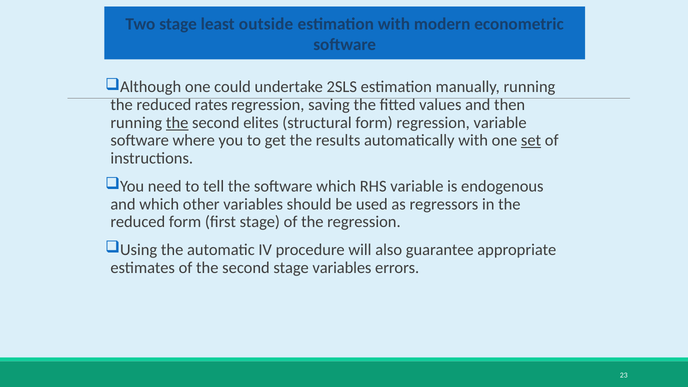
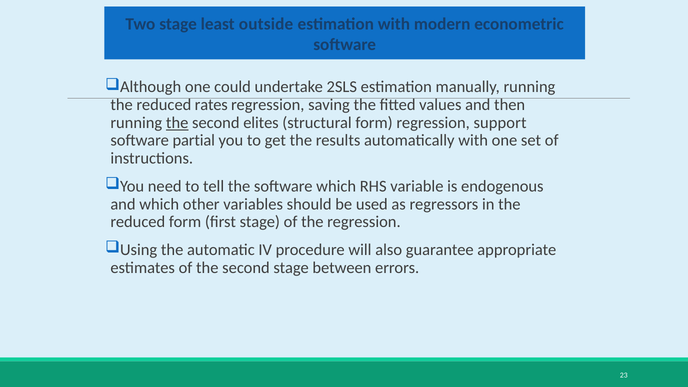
regression variable: variable -> support (500, 123)
where: where -> partial (194, 141)
set underline: present -> none (531, 141)
stage variables: variables -> between (342, 268)
